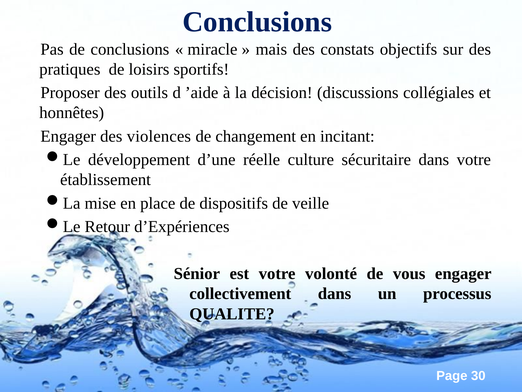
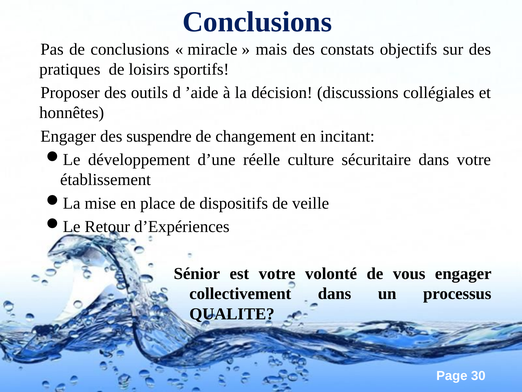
violences: violences -> suspendre (159, 136)
